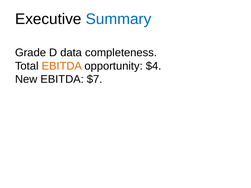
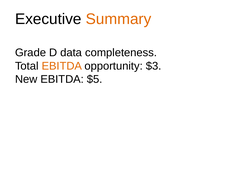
Summary colour: blue -> orange (119, 19)
$4: $4 -> $3 (154, 66)
$7: $7 -> $5 (95, 79)
